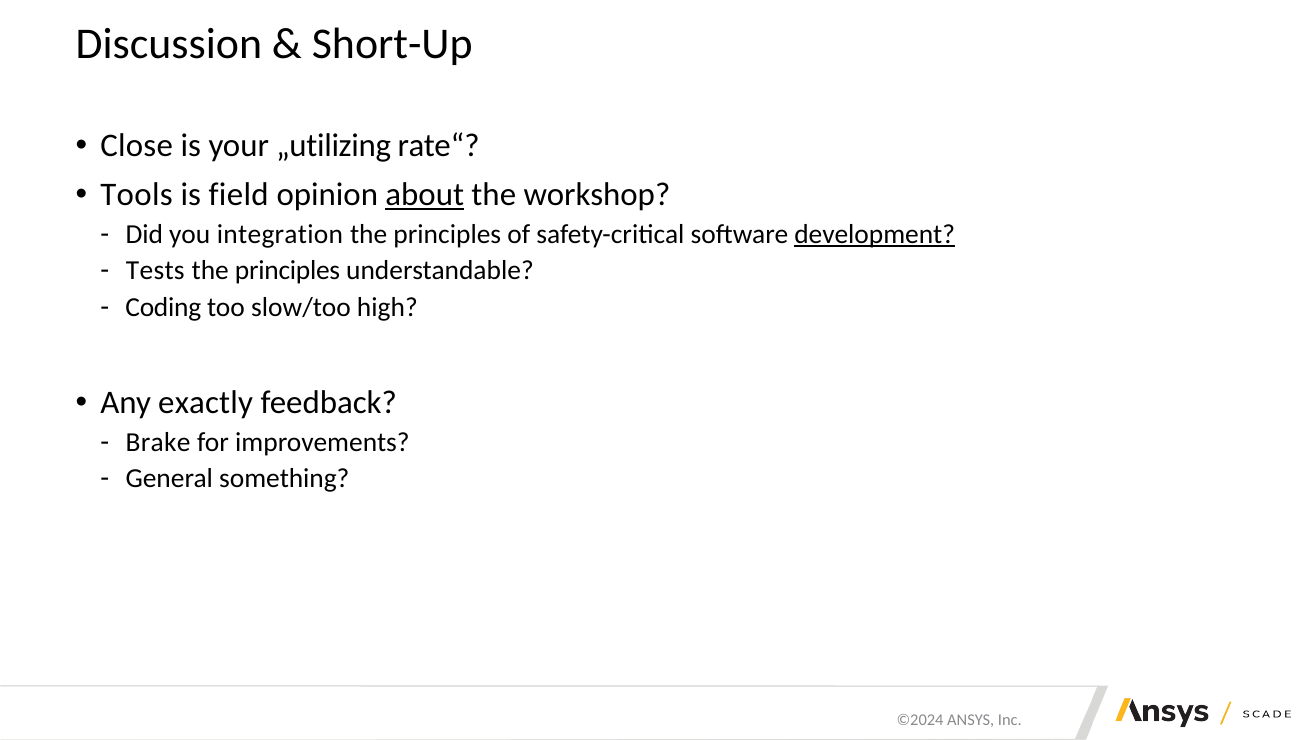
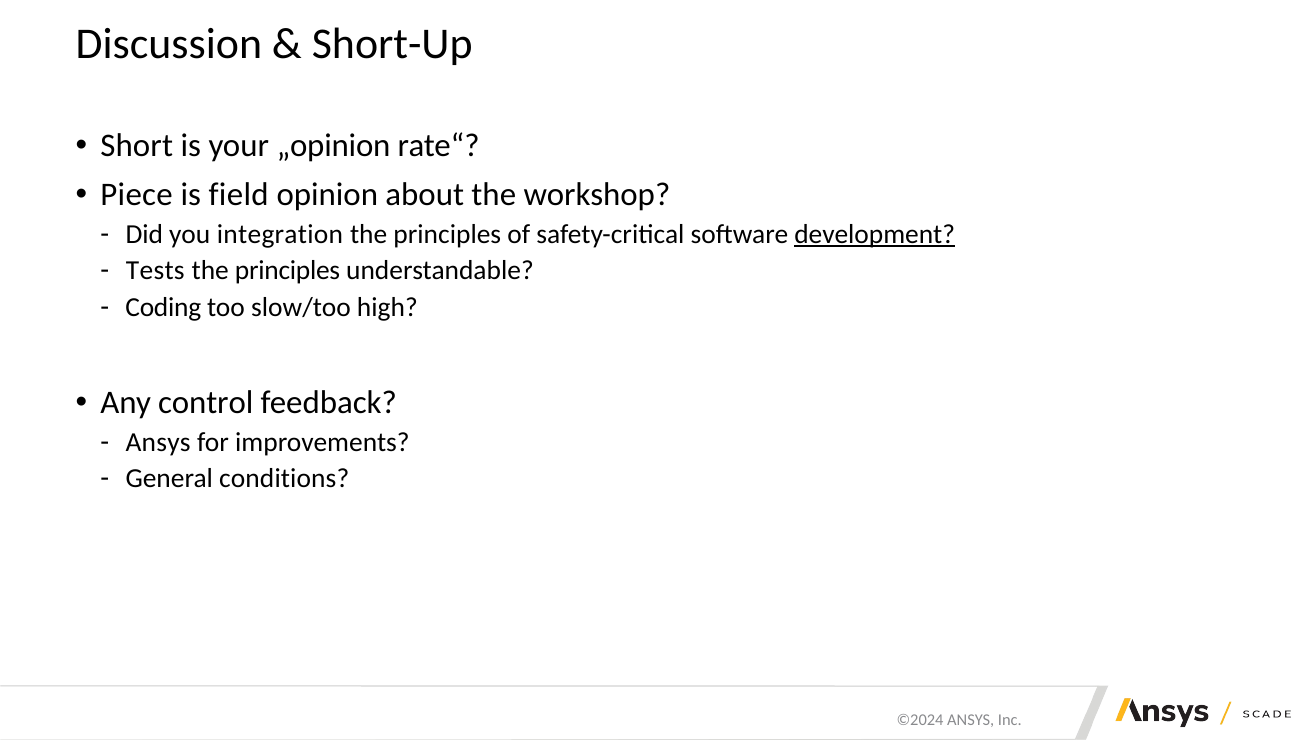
Close: Close -> Short (137, 146)
„utilizing: „utilizing -> „opinion (333, 146)
Tools: Tools -> Piece (137, 195)
about underline: present -> none (425, 195)
exactly: exactly -> control (206, 403)
Brake: Brake -> Ansys (158, 442)
something: something -> conditions (284, 479)
